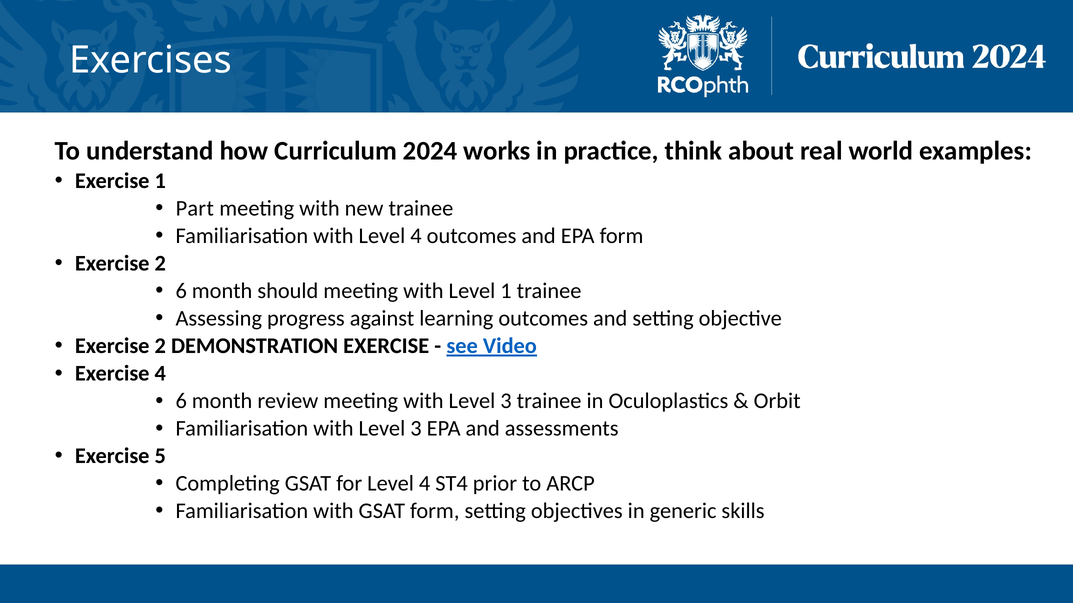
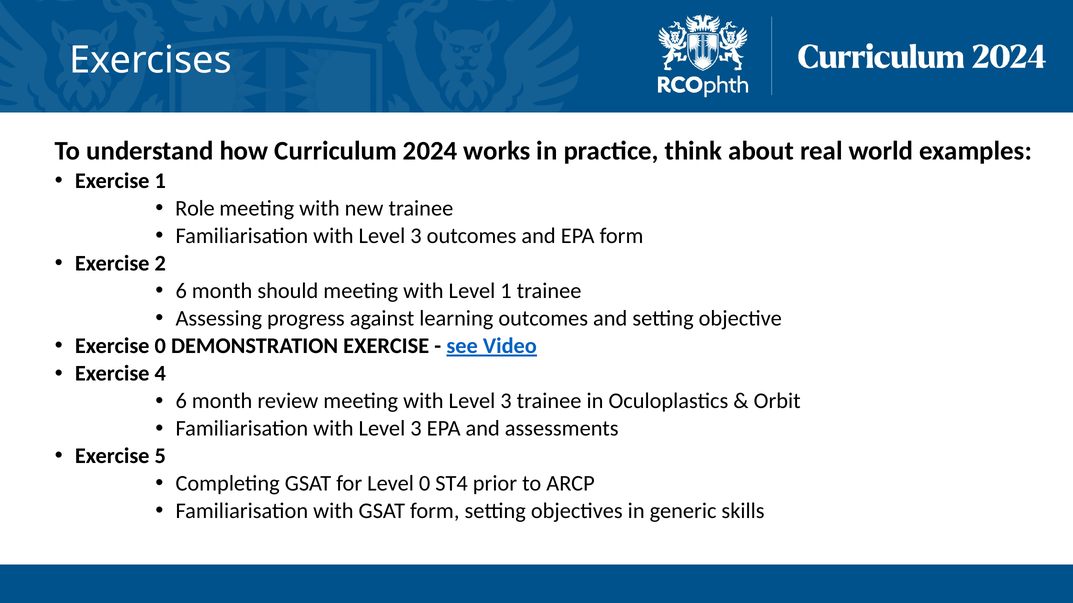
Part: Part -> Role (195, 208)
4: 4 -> 3 (416, 236)
2: 2 -> 0 (160, 346)
for Level 4: 4 -> 0 (425, 484)
